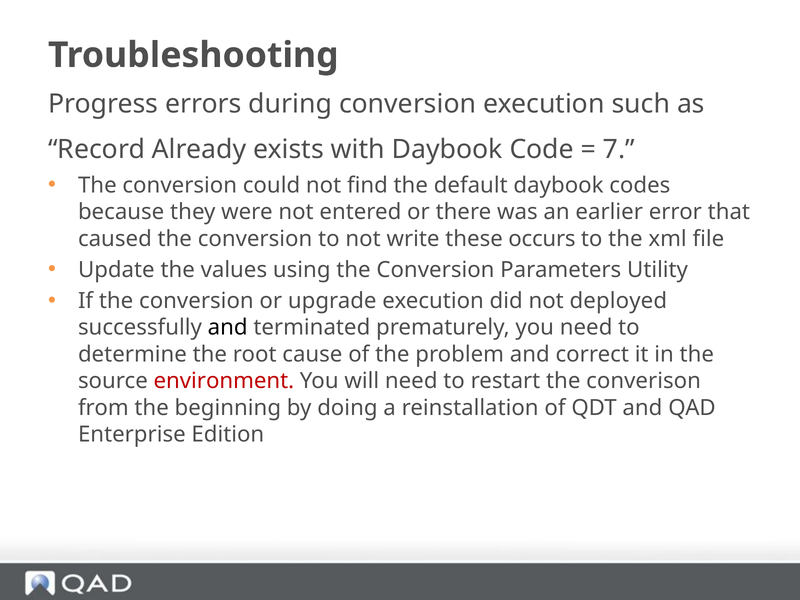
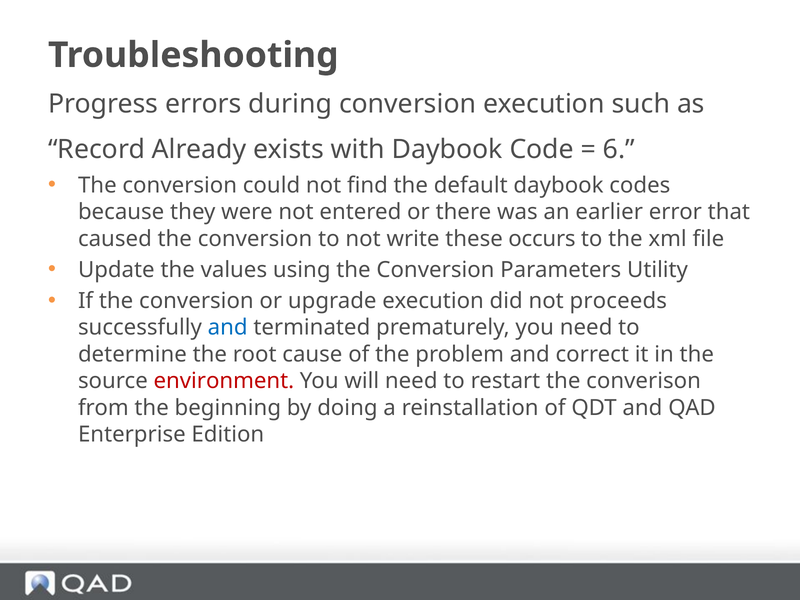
7: 7 -> 6 (619, 149)
deployed: deployed -> proceeds (618, 301)
and colour: black -> blue (228, 328)
